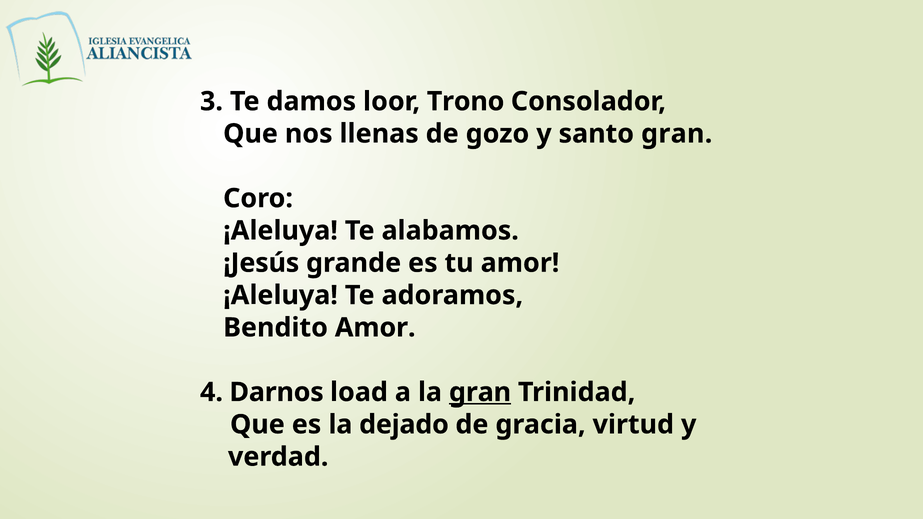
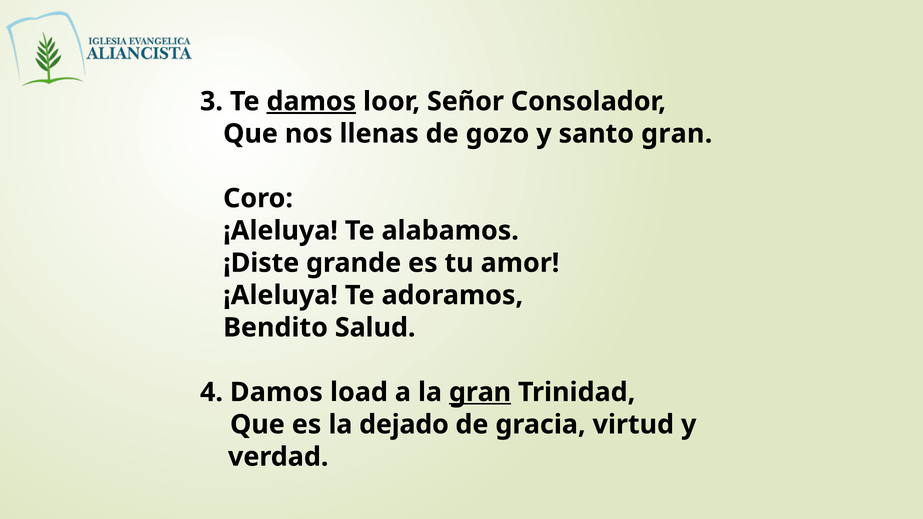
damos underline: none -> present (311, 101)
Trono: Trono -> Señor (465, 101)
¡Jesús: ¡Jesús -> ¡Diste (261, 263)
Bendito Amor: Amor -> Salud (375, 328)
4 Darnos: Darnos -> Damos (276, 392)
